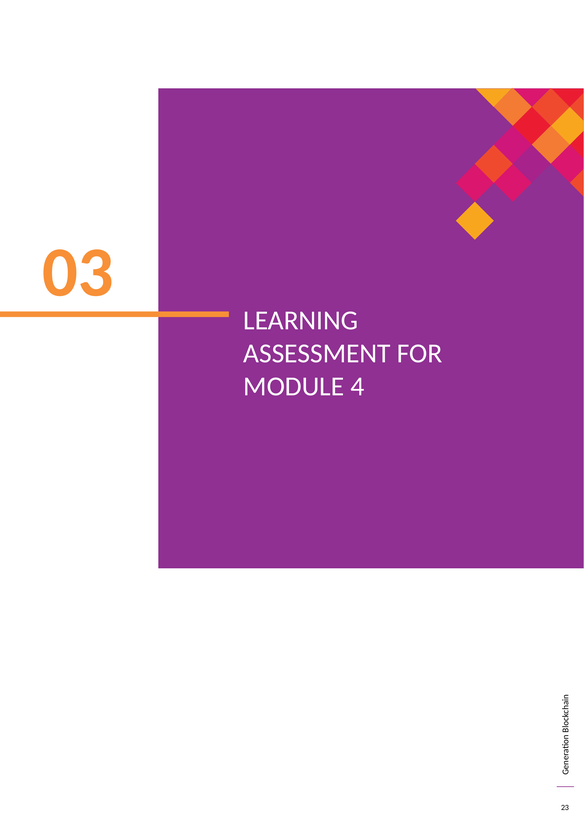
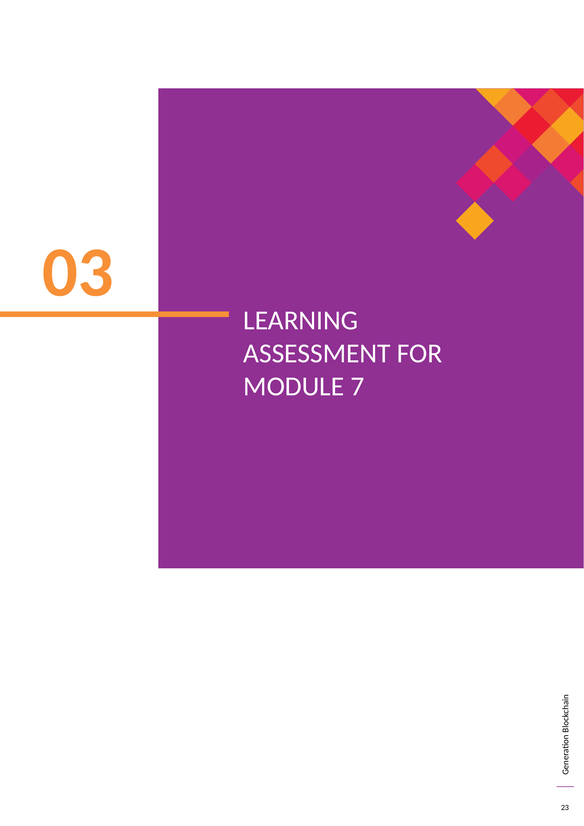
4: 4 -> 7 (357, 386)
